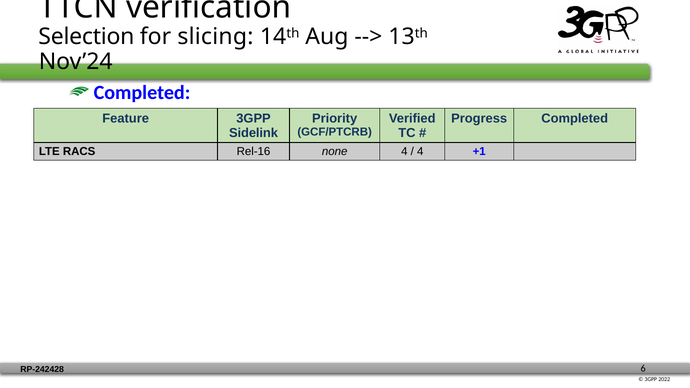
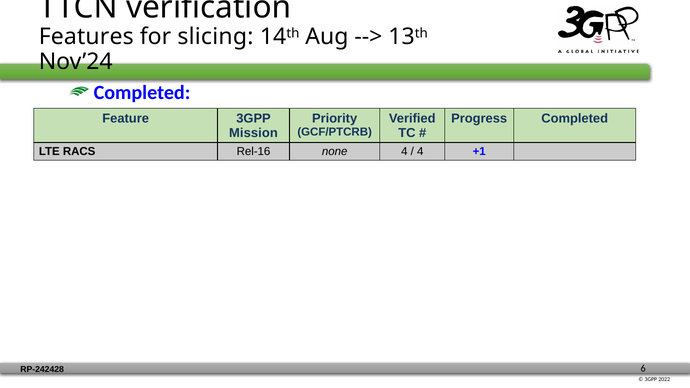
Selection: Selection -> Features (86, 37)
Sidelink: Sidelink -> Mission (253, 133)
